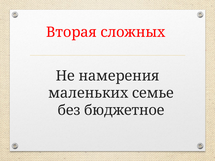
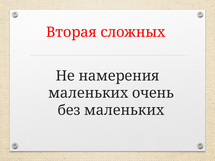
семье: семье -> очень (153, 93)
без бюджетное: бюджетное -> маленьких (124, 110)
